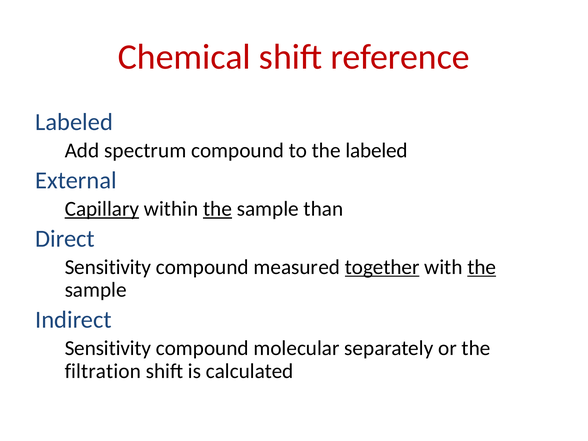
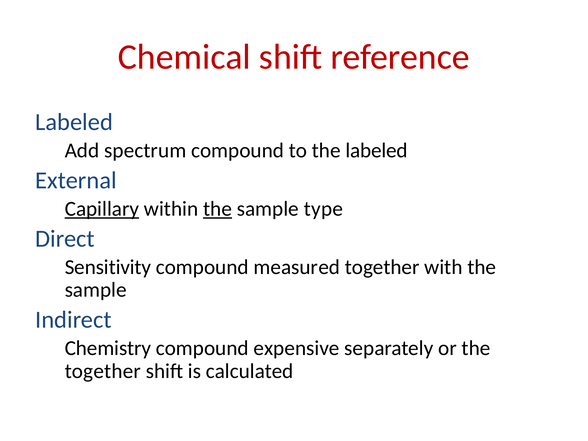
than: than -> type (323, 209)
together underline: present -> none (382, 267)
the underline: present -> none (482, 267)
Sensitivity: Sensitivity -> Chemistry (108, 348)
molecular: molecular -> expensive (297, 348)
filtration: filtration -> together (103, 371)
